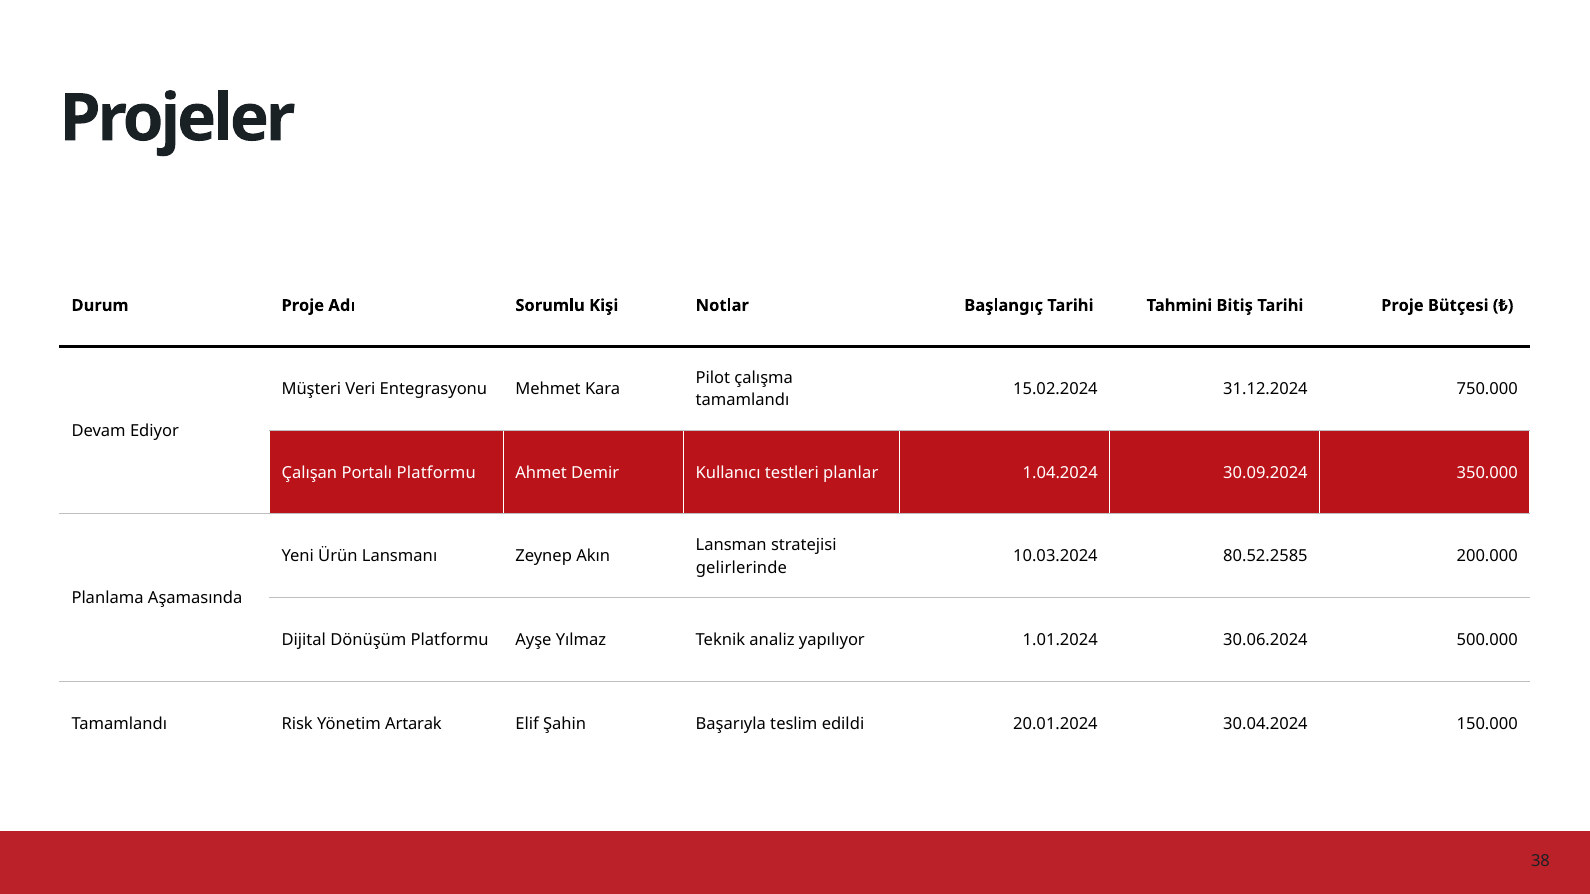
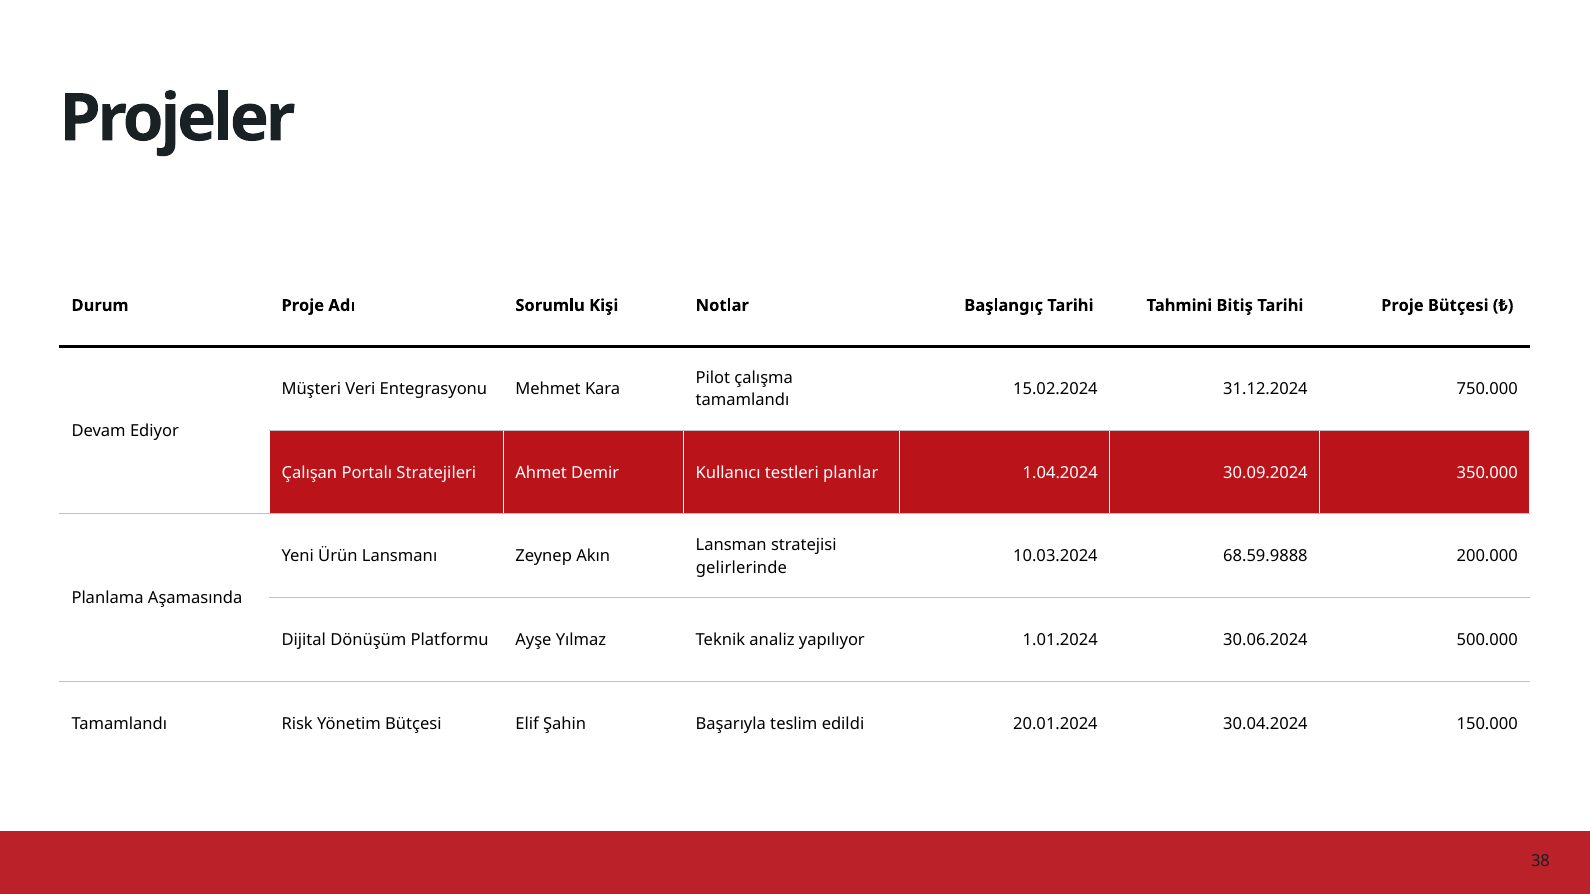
Portalı Platformu: Platformu -> Stratejileri (436, 473)
80.52.2585: 80.52.2585 -> 68.59.9888 (1265, 557)
Yönetim Artarak: Artarak -> Bütçesi (413, 724)
